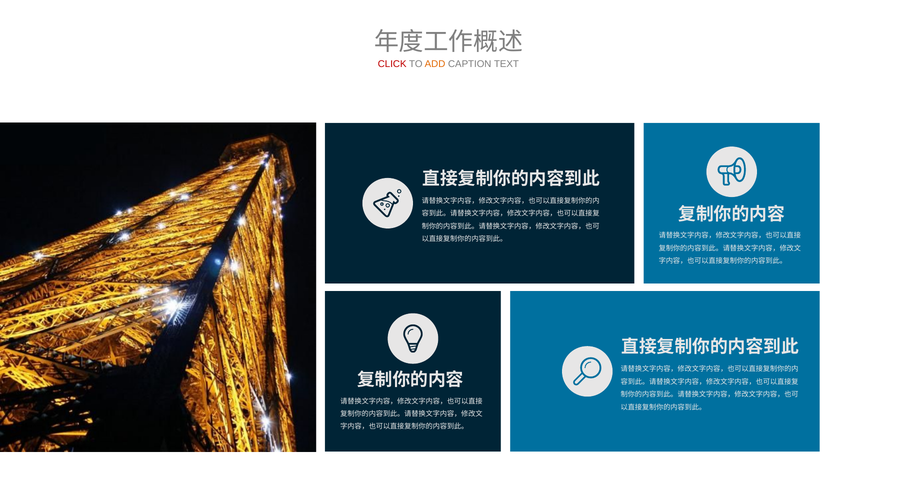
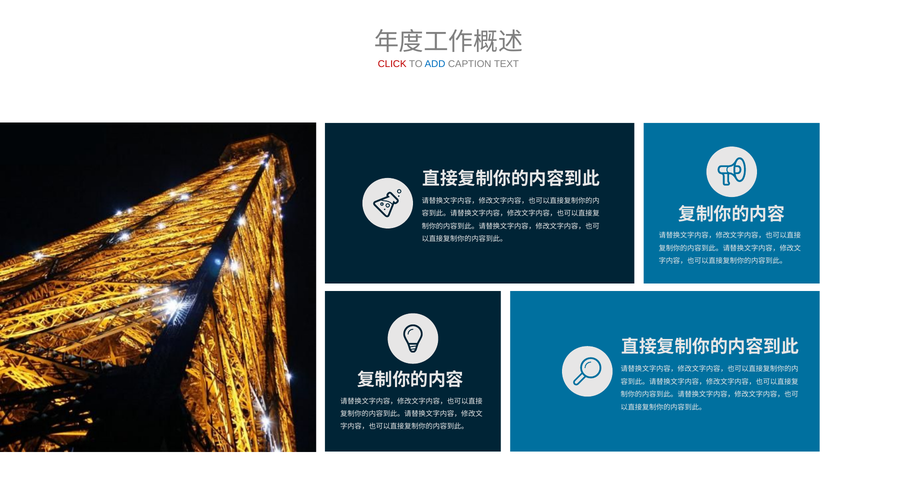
ADD colour: orange -> blue (435, 64)
